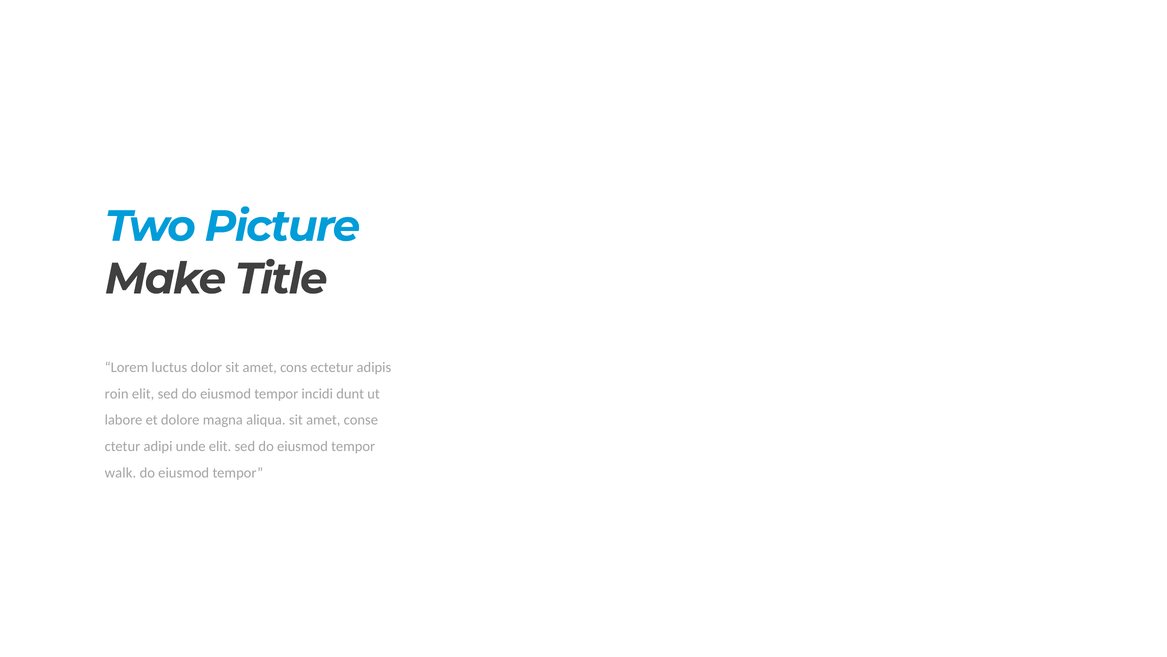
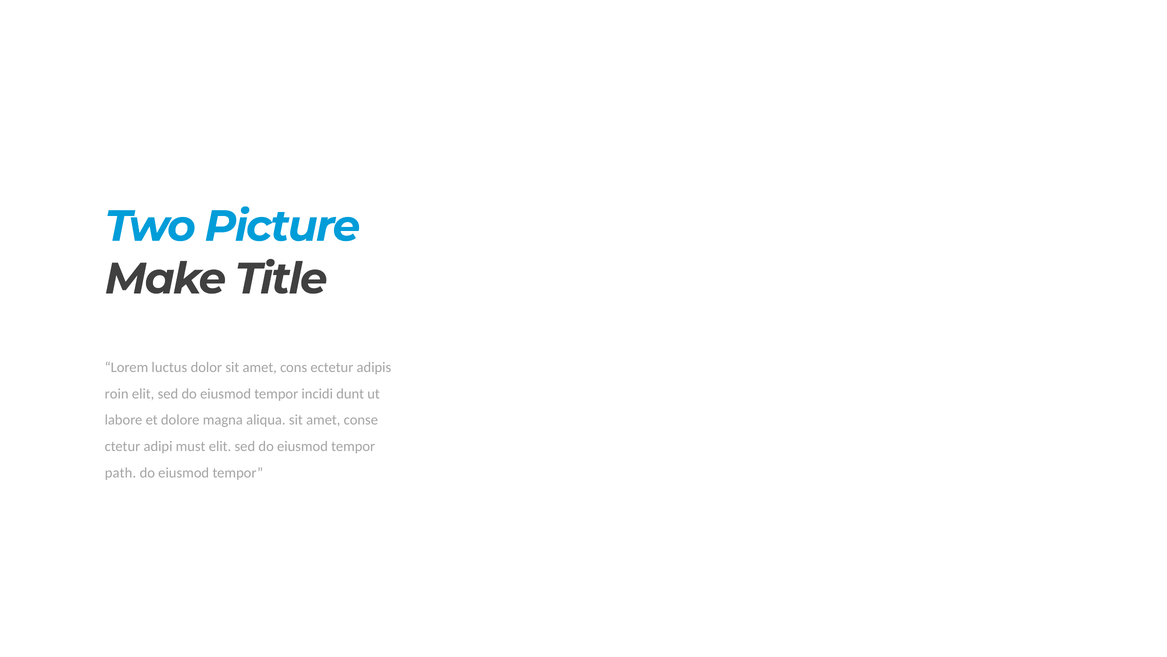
unde: unde -> must (191, 446)
walk: walk -> path (120, 472)
